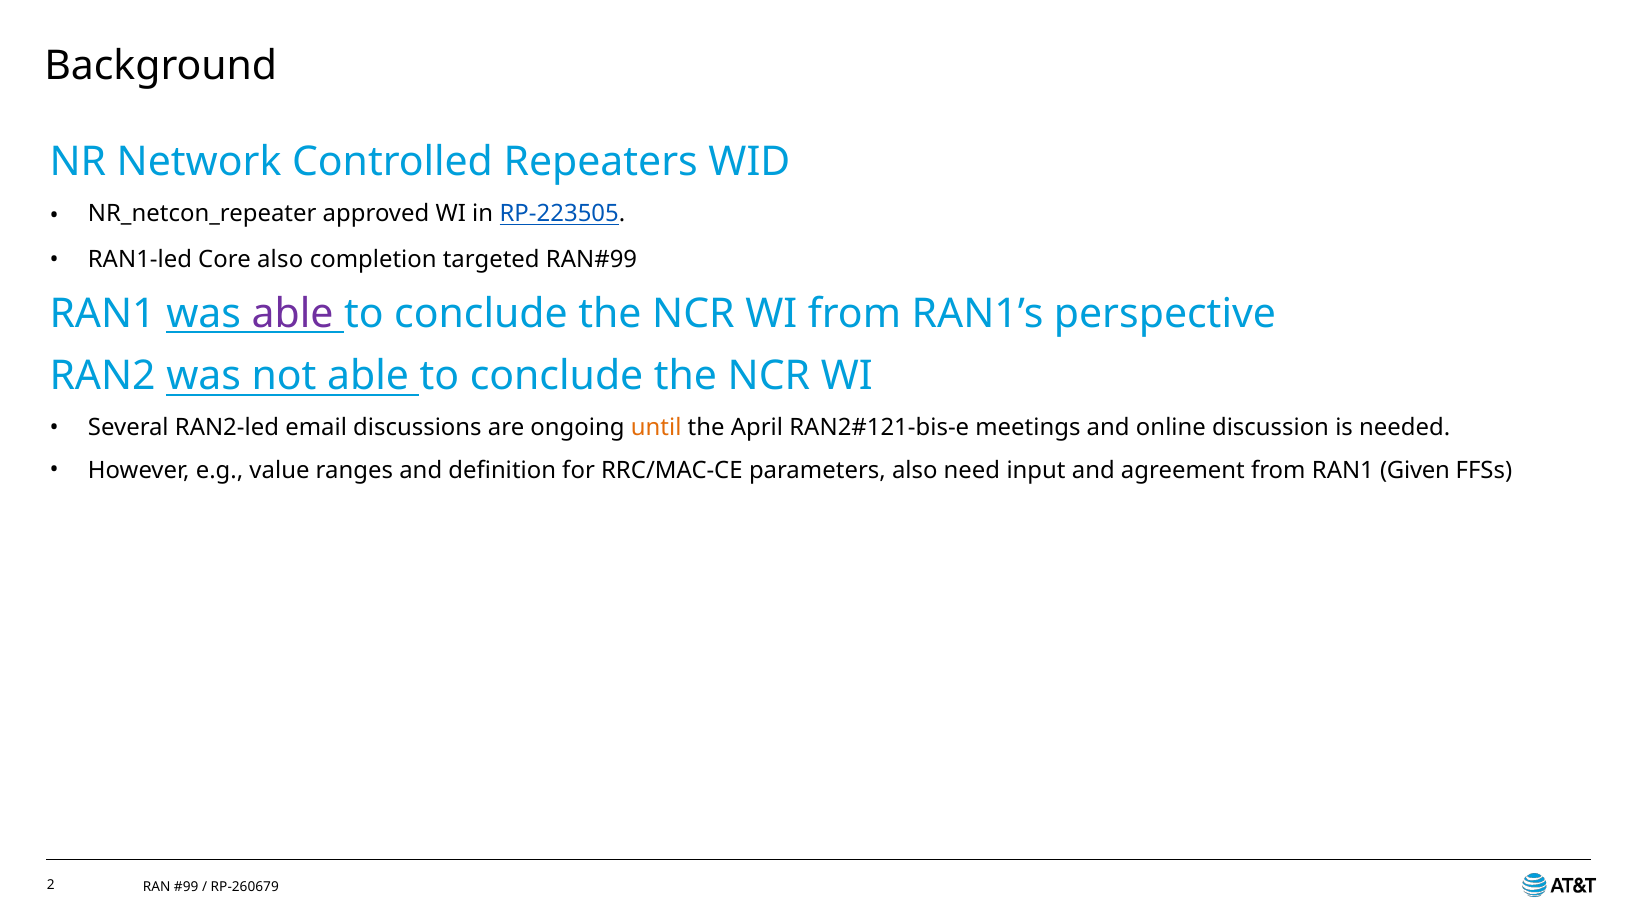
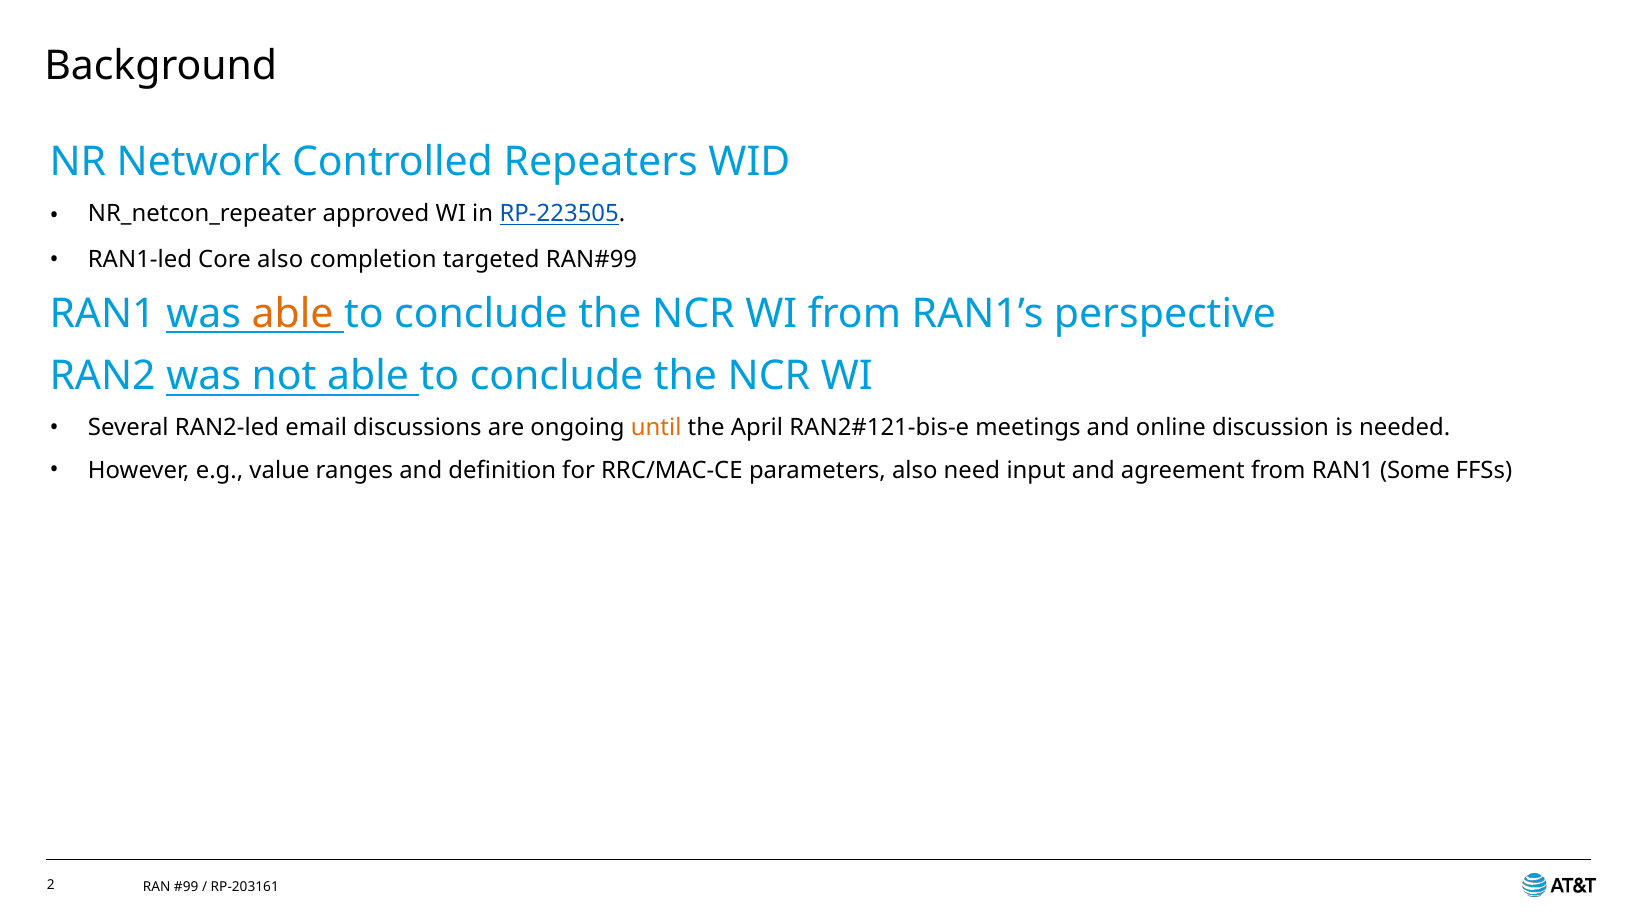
able colour: purple -> orange (293, 313)
Given: Given -> Some (1415, 470)
RP-260679: RP-260679 -> RP-203161 (245, 886)
